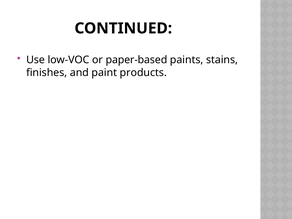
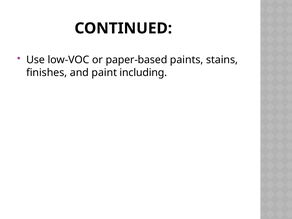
products: products -> including (143, 73)
